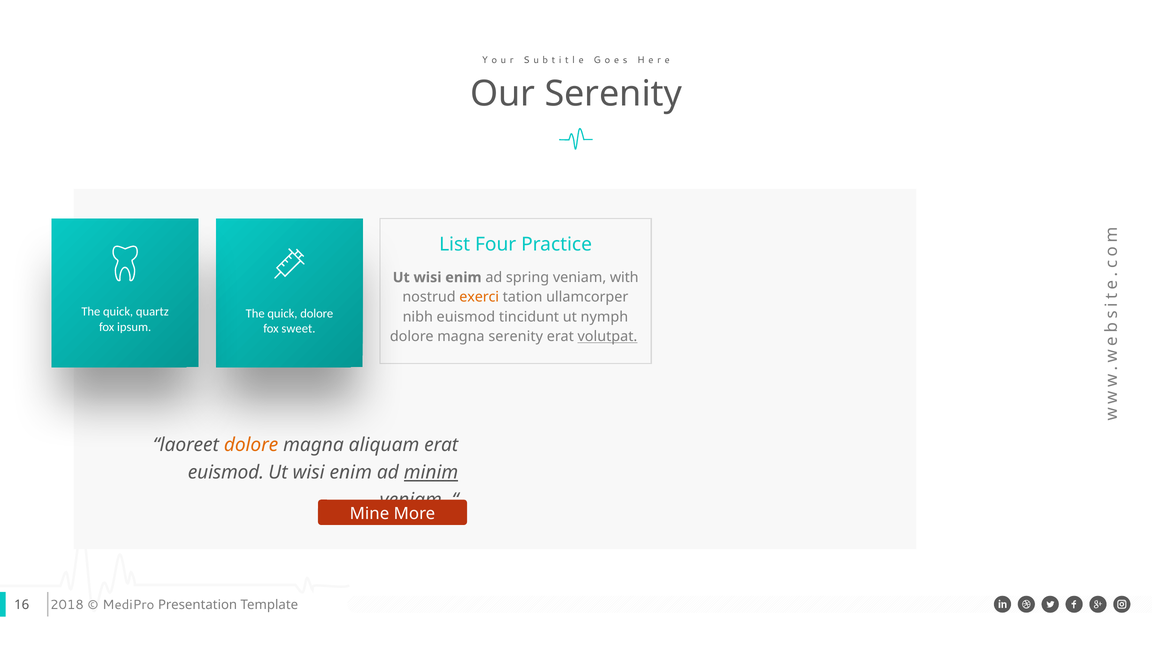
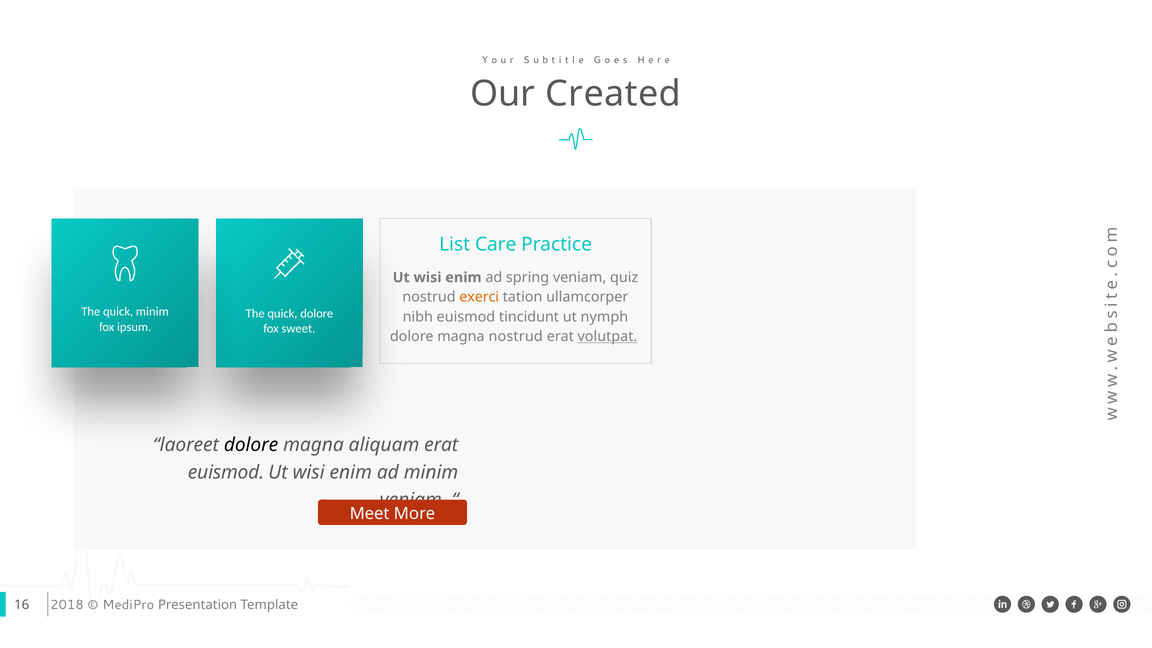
Our Serenity: Serenity -> Created (613, 94)
Four: Four -> Care (496, 244)
with: with -> quiz (624, 277)
quick quartz: quartz -> minim (152, 312)
magna serenity: serenity -> nostrud (516, 337)
dolore colour: orange -> black (251, 445)
minim underline: present -> none (431, 472)
Mine: Mine -> Meet (370, 513)
